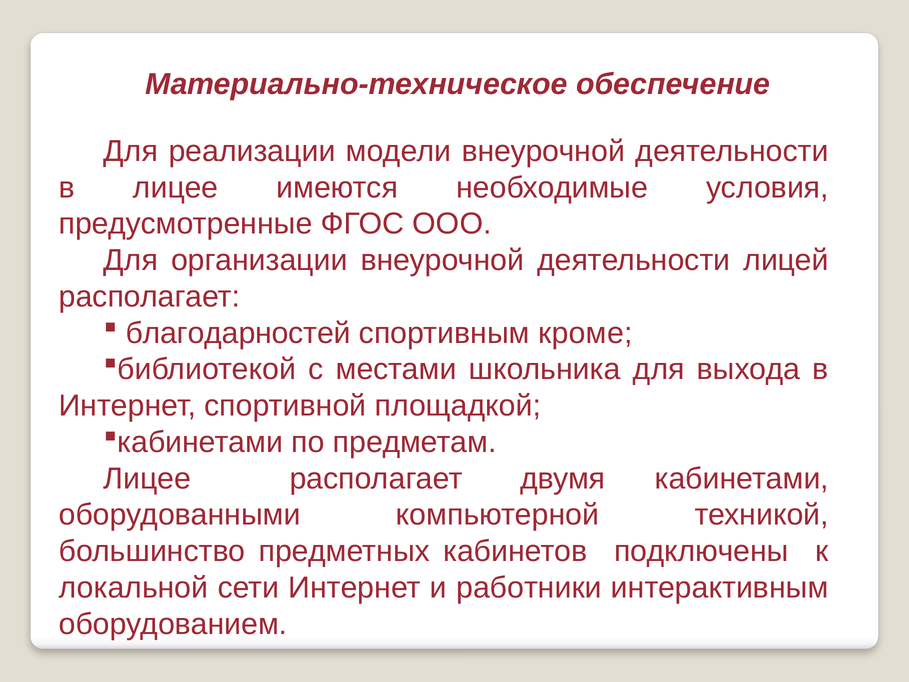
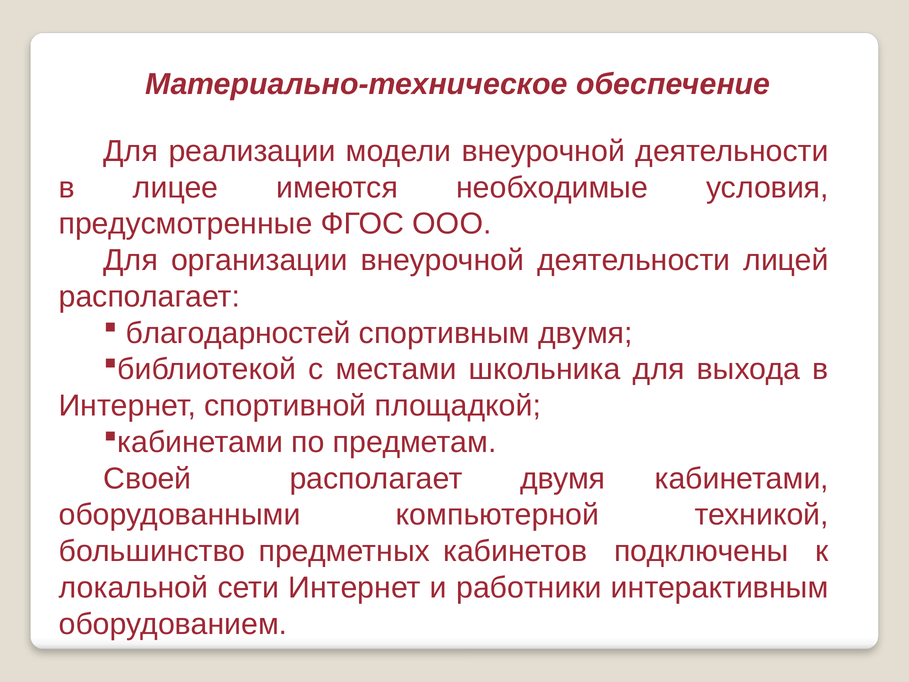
спортивным кроме: кроме -> двумя (585, 333)
Лицее: Лицее -> Своей (147, 478)
